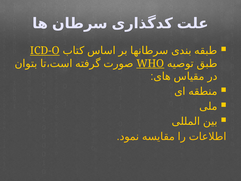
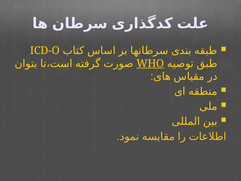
ICD-O underline: present -> none (45, 51)
